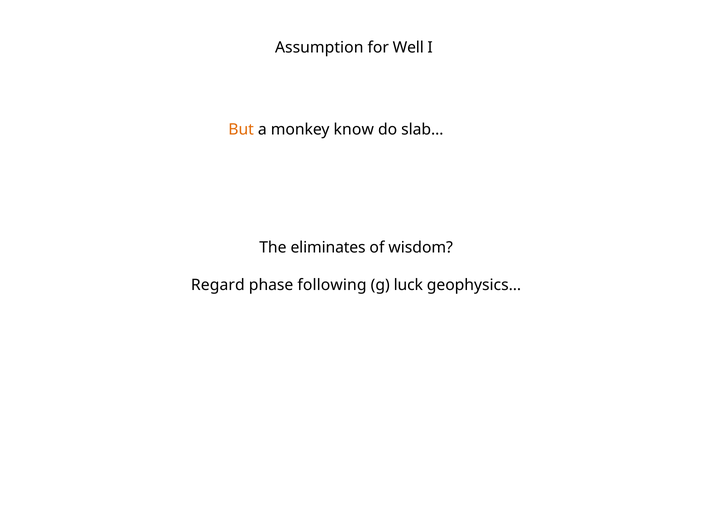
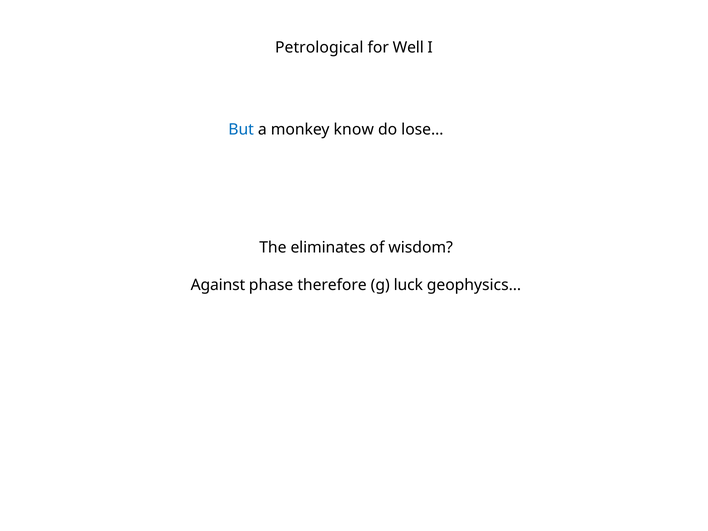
Assumption: Assumption -> Petrological (319, 48)
But colour: orange -> blue (241, 130)
slab…: slab… -> lose… (422, 130)
Regard: Regard -> Against (218, 285)
following: following -> therefore (332, 285)
